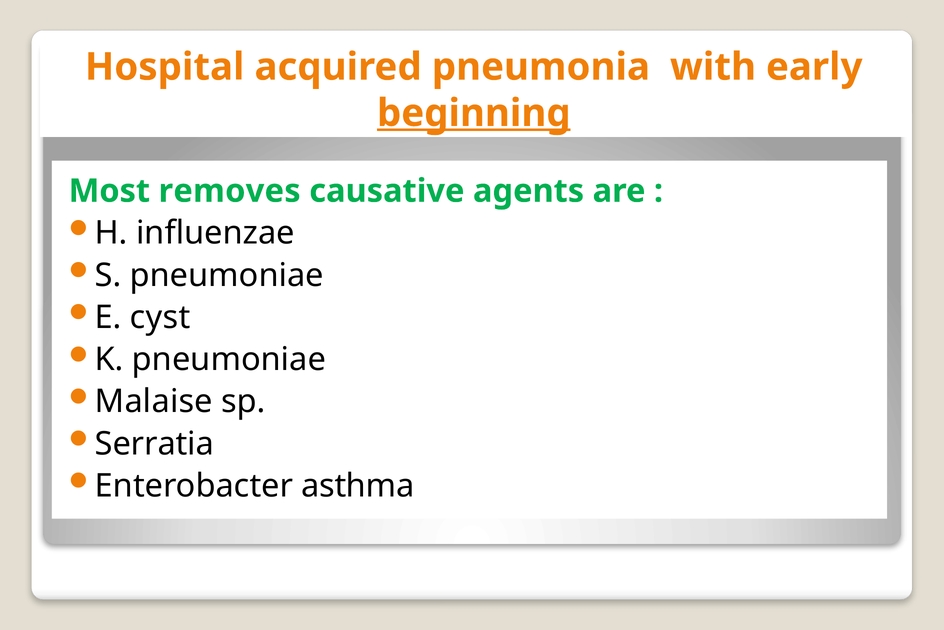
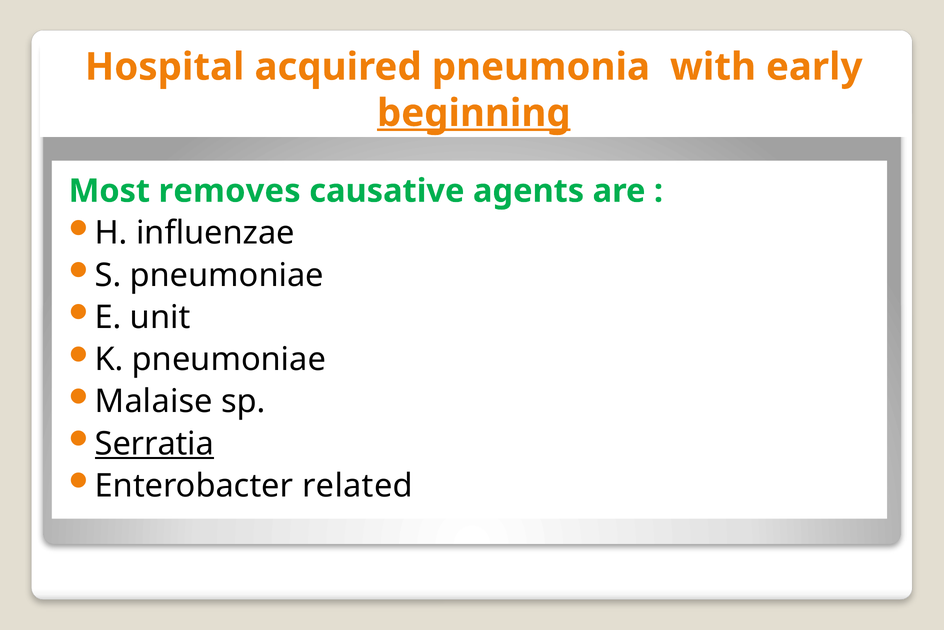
cyst: cyst -> unit (160, 317)
Serratia underline: none -> present (154, 443)
asthma: asthma -> related (357, 485)
